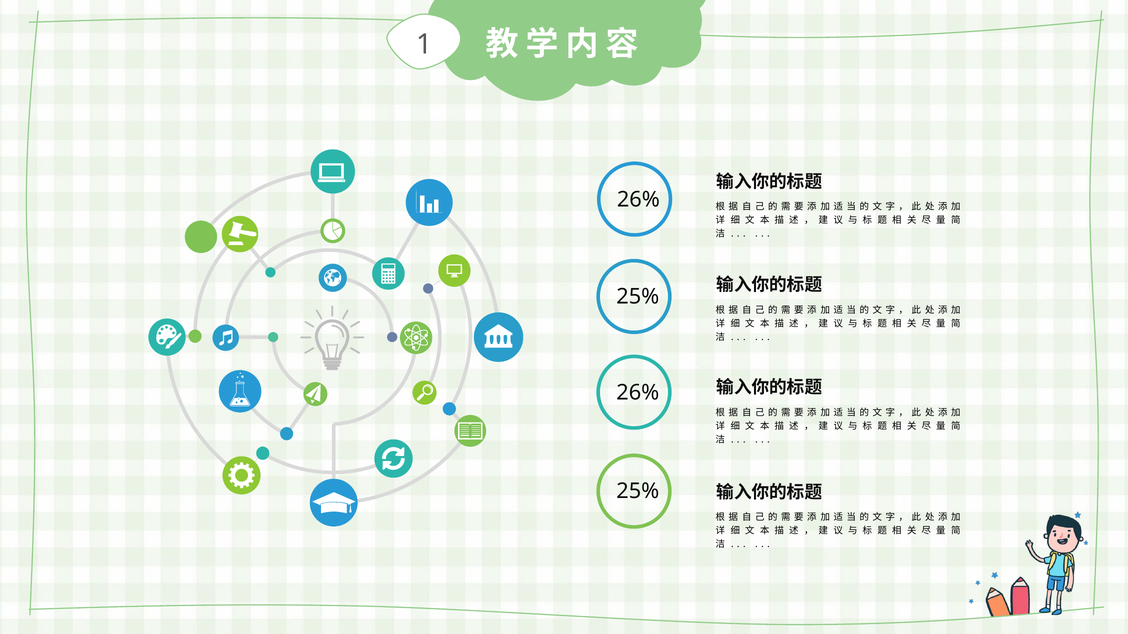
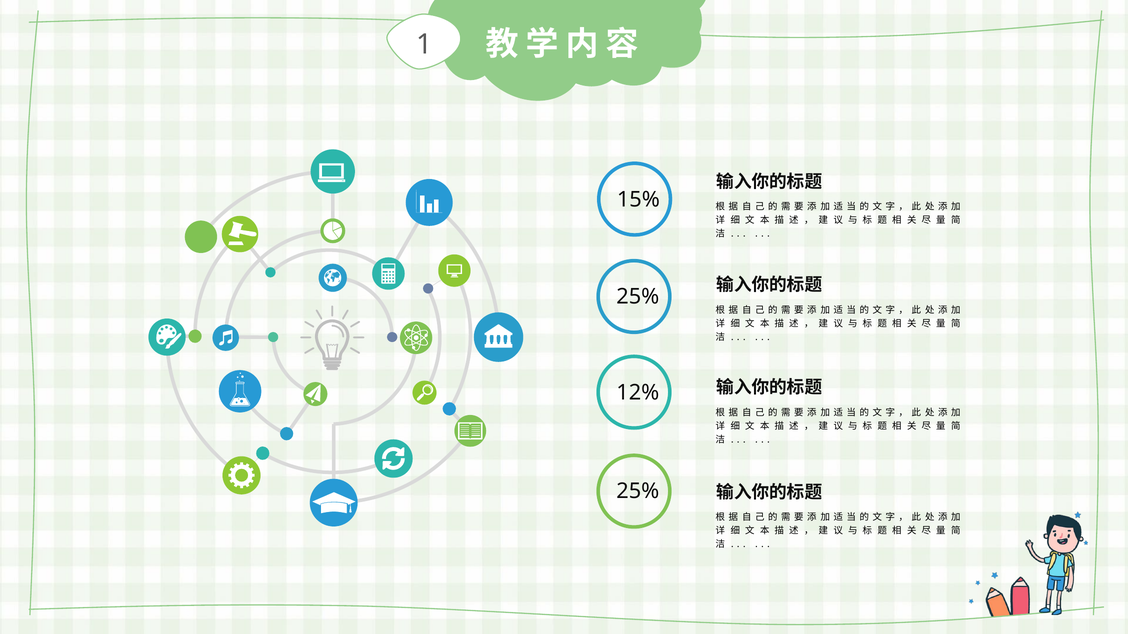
26%: 26% -> 15% (638, 199)
26%: 26% -> 12% (638, 393)
